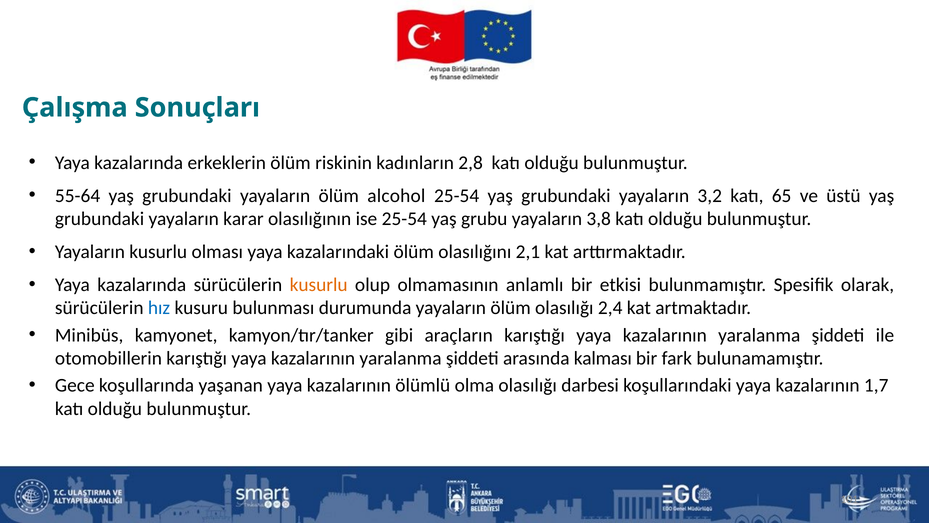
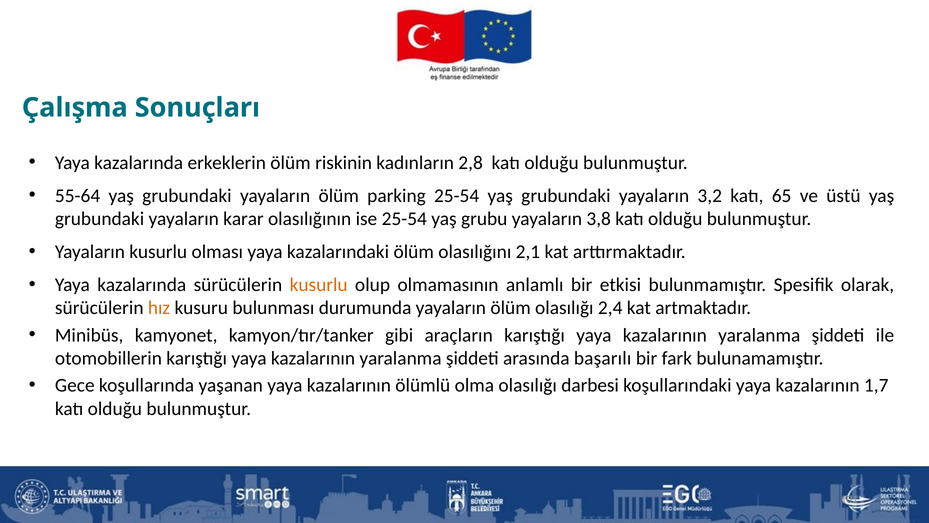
alcohol: alcohol -> parking (397, 195)
hız colour: blue -> orange (159, 308)
kalması: kalması -> başarılı (603, 358)
